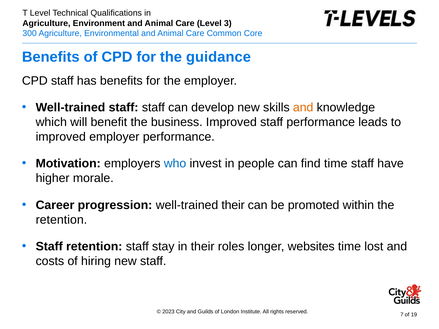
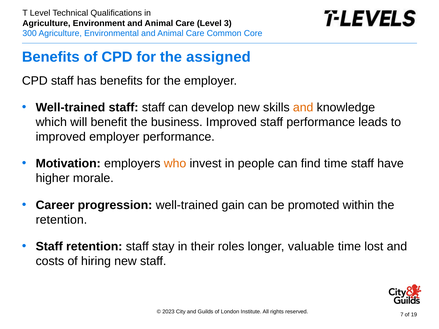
guidance: guidance -> assigned (218, 57)
who colour: blue -> orange (175, 164)
well-trained their: their -> gain (233, 205)
websites: websites -> valuable (311, 247)
